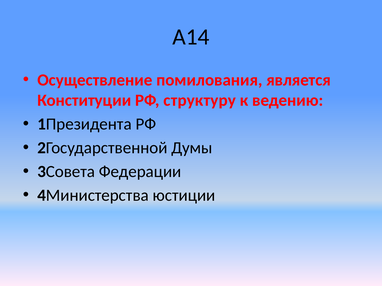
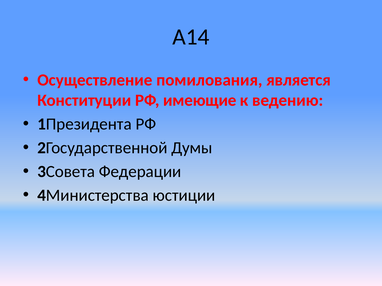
структуру: структуру -> имеющие (200, 101)
